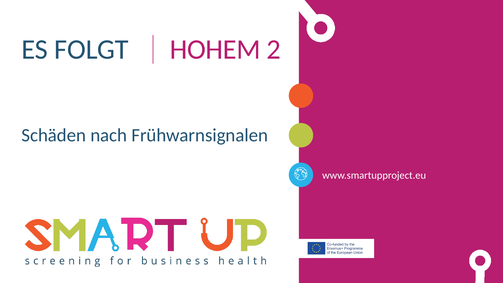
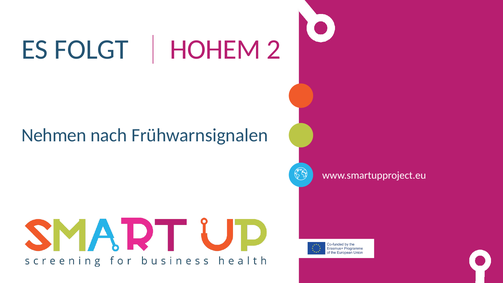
Schäden: Schäden -> Nehmen (54, 135)
